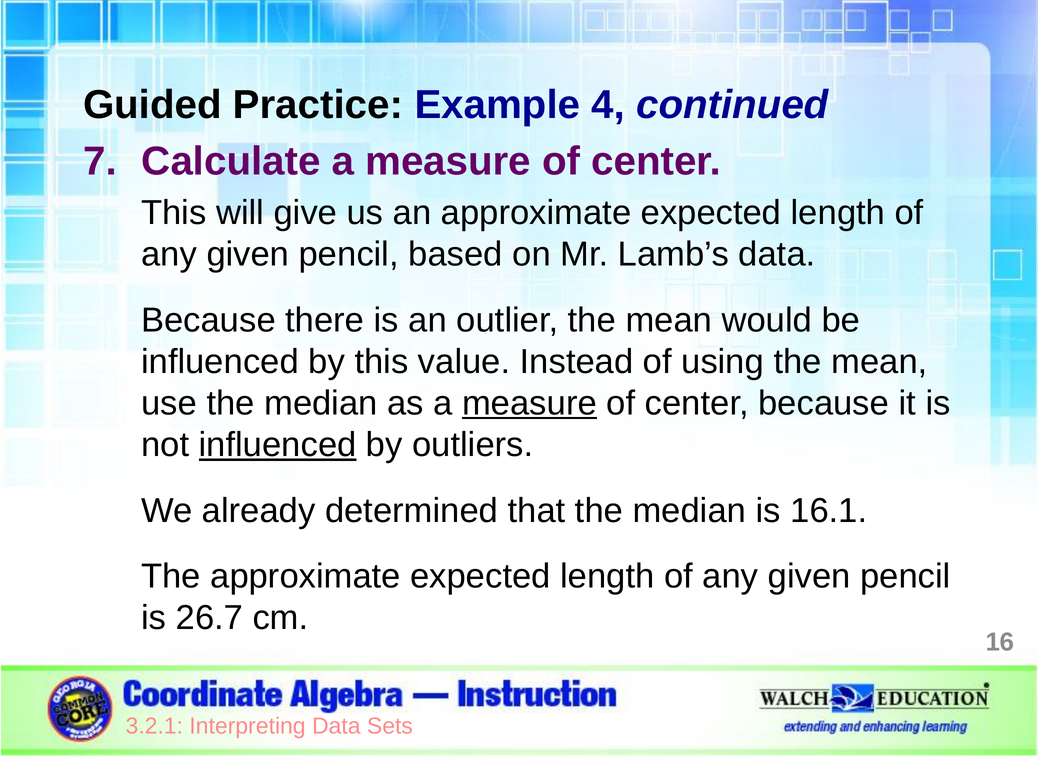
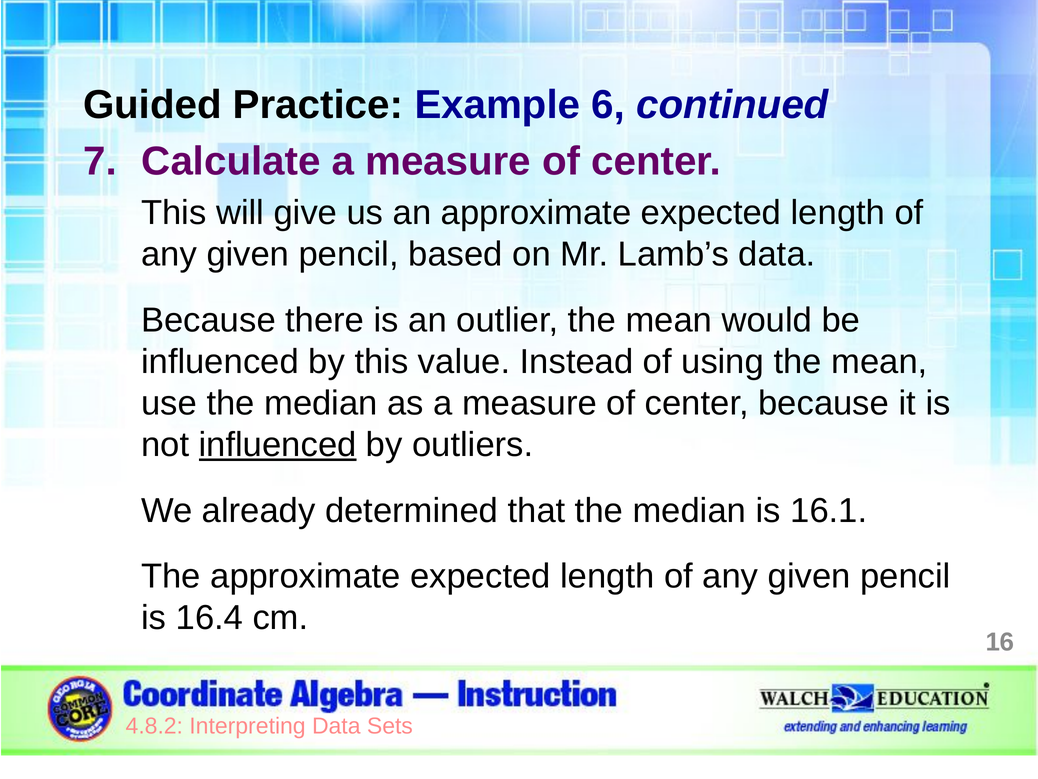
4: 4 -> 6 (608, 105)
measure underline: present -> none (529, 403)
26.7: 26.7 -> 16.4 (209, 618)
3.2.1: 3.2.1 -> 4.8.2 (154, 726)
